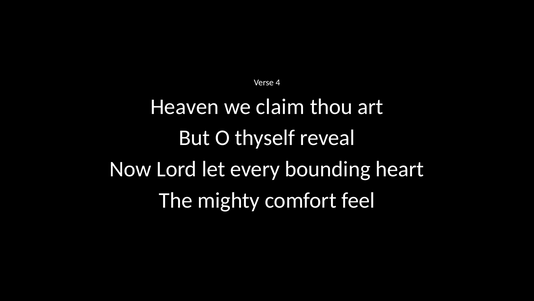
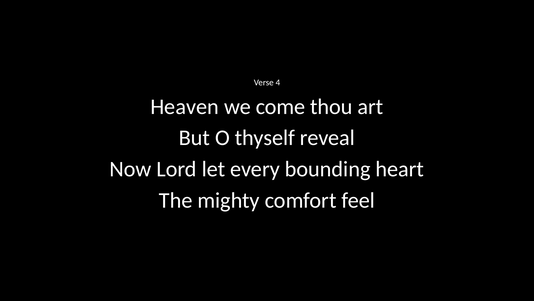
claim: claim -> come (280, 107)
